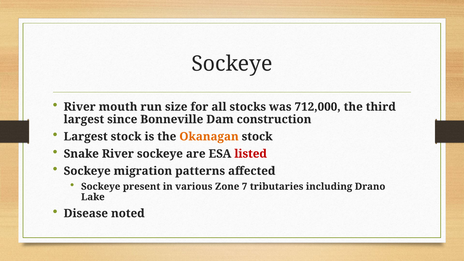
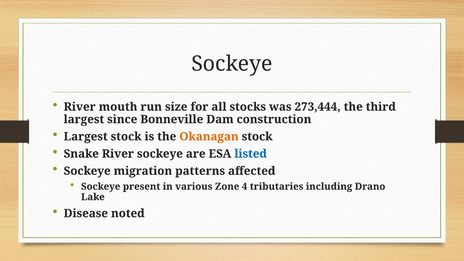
712,000: 712,000 -> 273,444 (318, 107)
listed colour: red -> blue (251, 154)
7: 7 -> 4 (245, 187)
